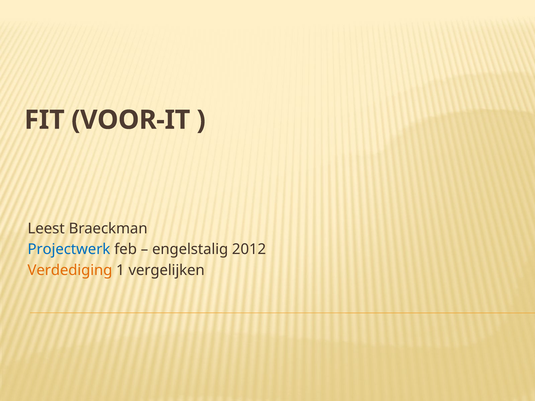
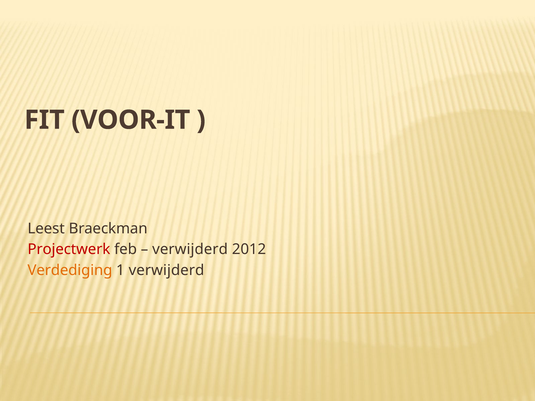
Projectwerk colour: blue -> red (69, 250)
engelstalig: engelstalig -> verwijderd (190, 250)
1 vergelijken: vergelijken -> verwijderd (166, 270)
